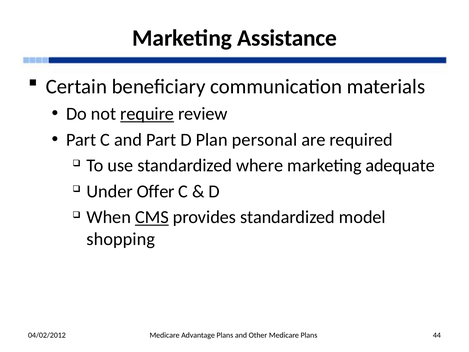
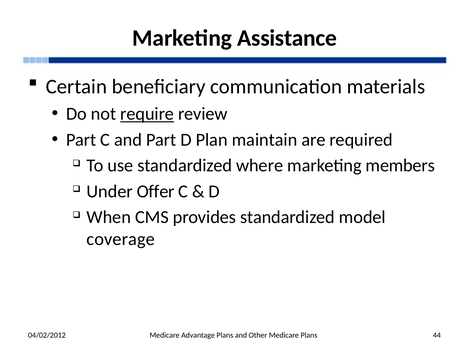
personal: personal -> maintain (265, 140)
adequate: adequate -> members (400, 165)
CMS underline: present -> none (152, 217)
shopping: shopping -> coverage (121, 239)
